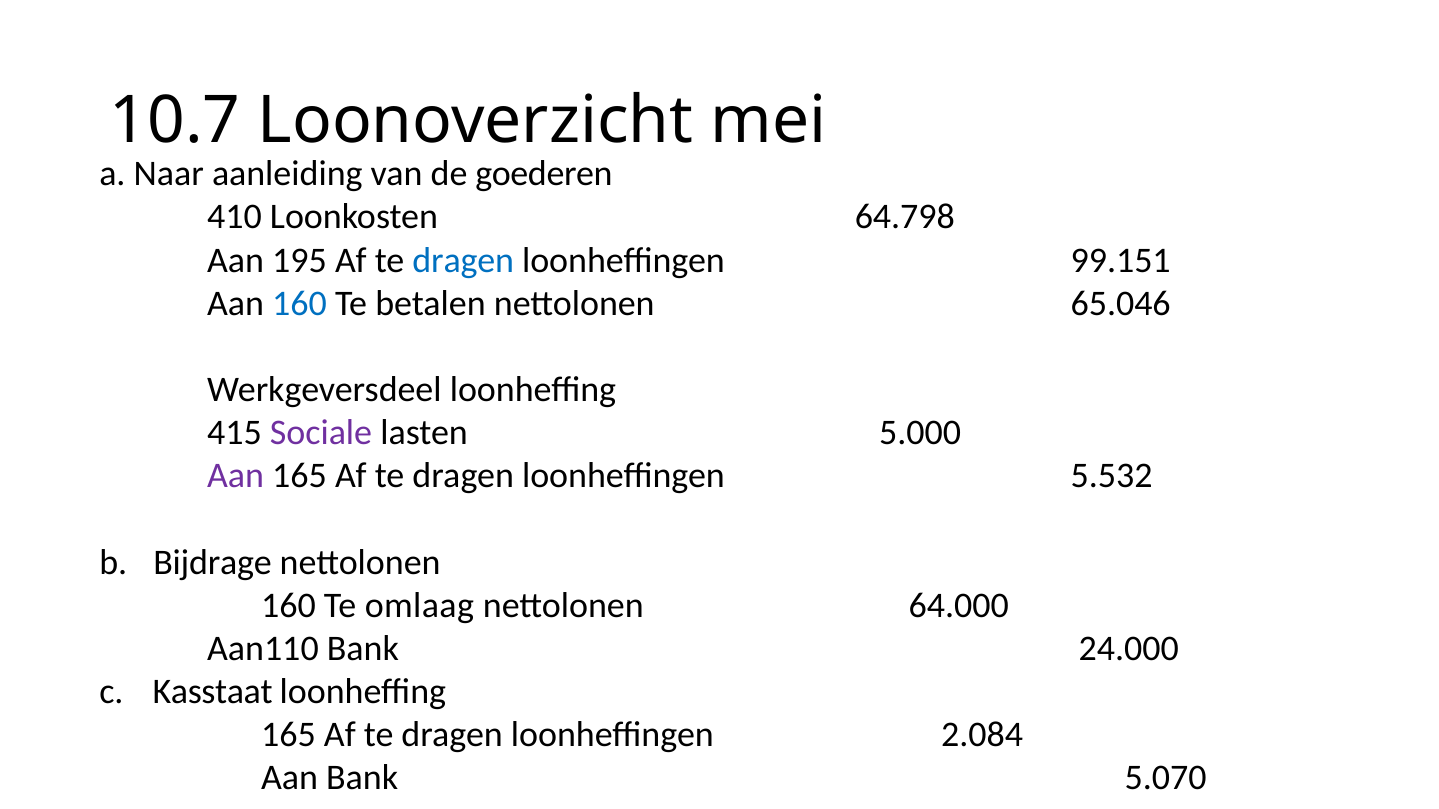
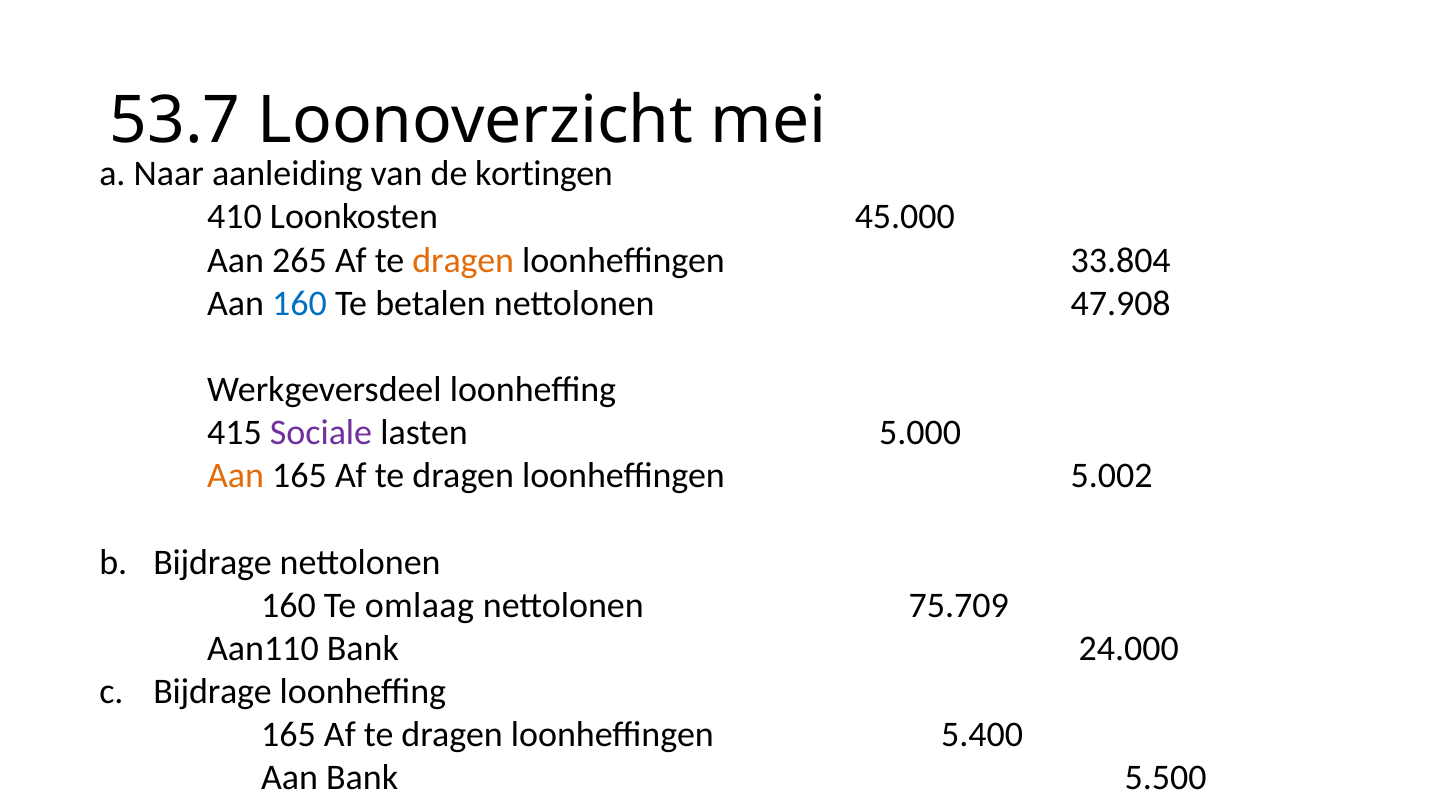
10.7: 10.7 -> 53.7 (175, 121)
goederen: goederen -> kortingen (544, 174)
64.798: 64.798 -> 45.000 (905, 217)
195: 195 -> 265 (299, 260)
dragen colour: blue -> orange (463, 260)
99.151: 99.151 -> 33.804 (1121, 260)
65.046: 65.046 -> 47.908 (1121, 304)
Aan colour: purple -> orange (236, 476)
5.532: 5.532 -> 5.002 (1112, 476)
64.000: 64.000 -> 75.709 (959, 606)
Kasstaat: Kasstaat -> Bijdrage (213, 692)
2.084: 2.084 -> 5.400 (982, 735)
5.070: 5.070 -> 5.500 (1166, 778)
